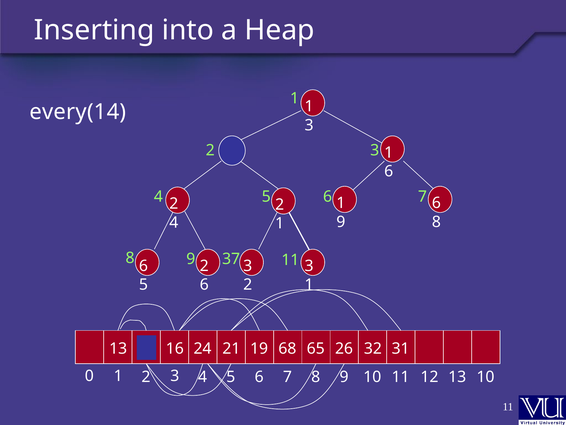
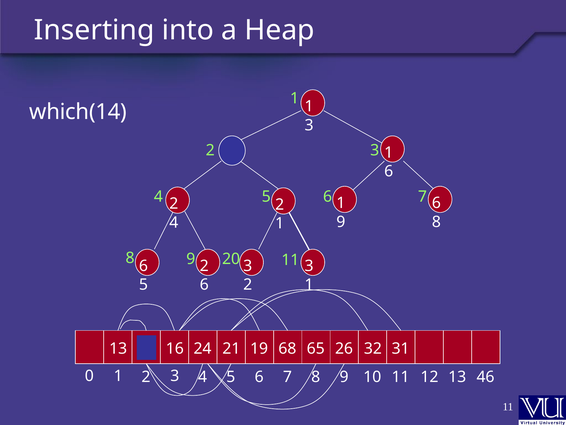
every(14: every(14 -> which(14 (78, 112)
37: 37 -> 20 (231, 259)
13 10: 10 -> 46 (486, 377)
